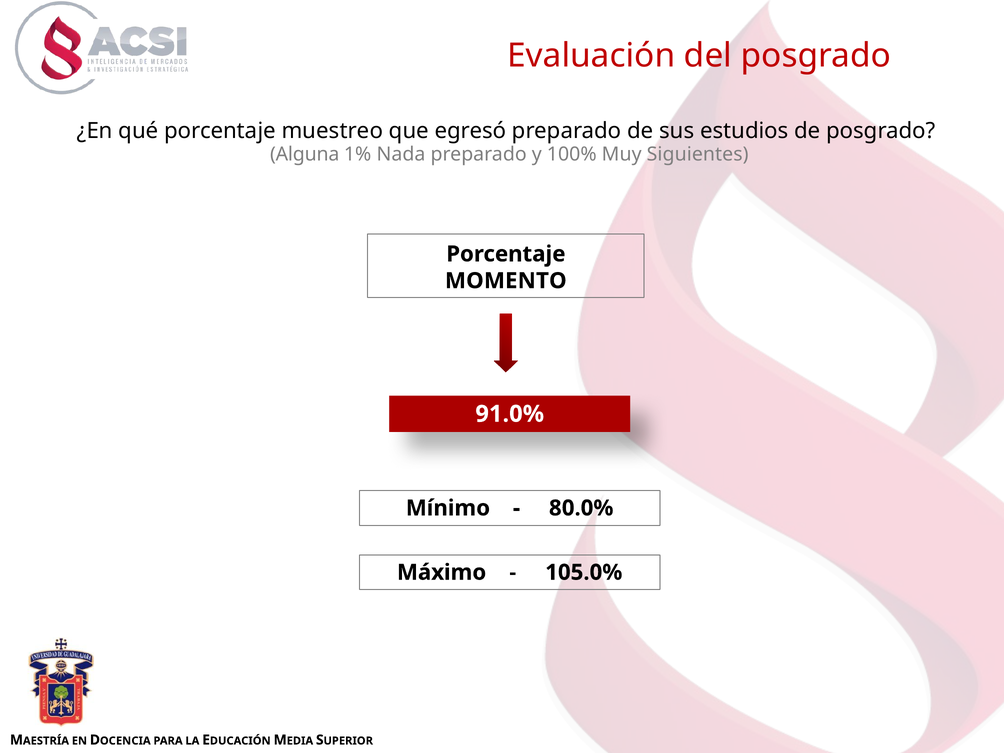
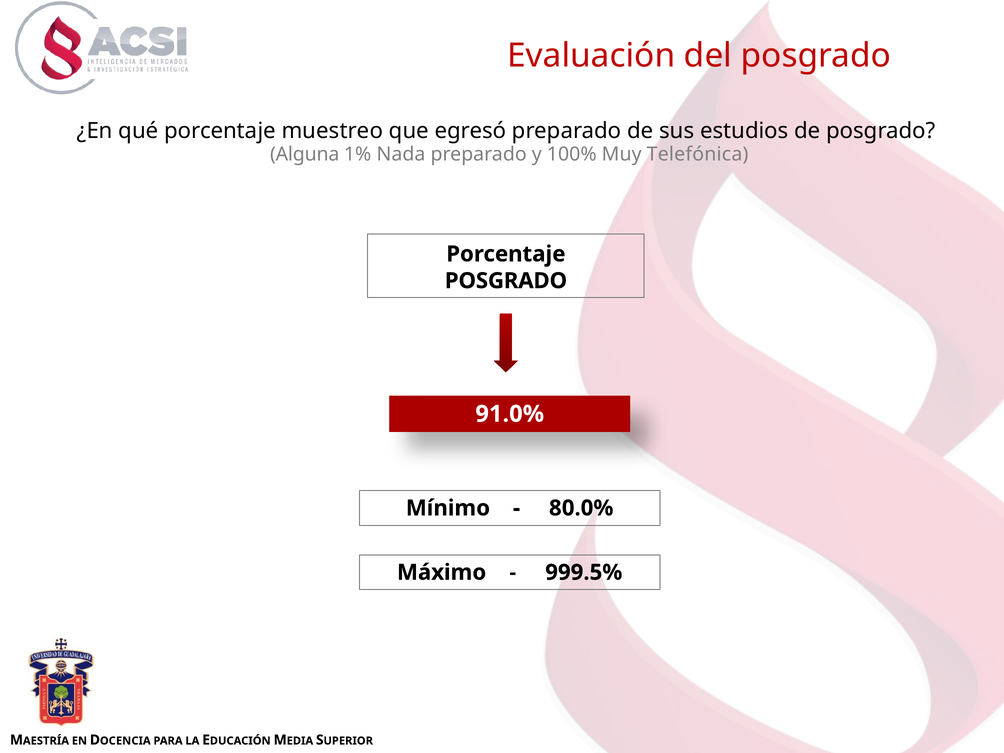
Siguientes: Siguientes -> Telefónica (698, 154)
MOMENTO: MOMENTO -> POSGRADO (506, 281)
105.0%: 105.0% -> 999.5% (584, 572)
